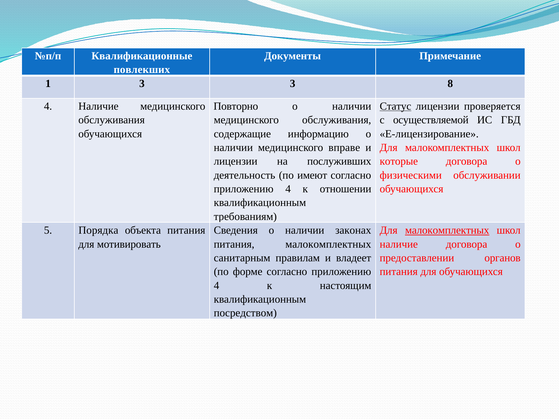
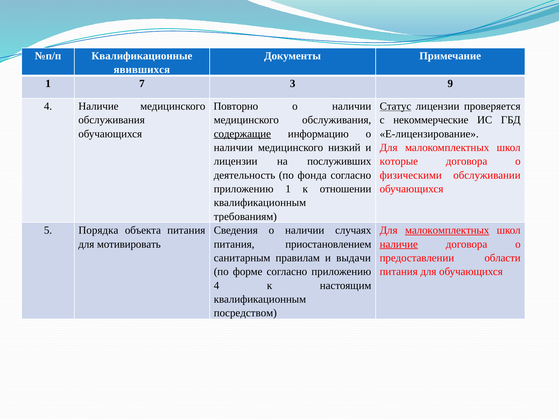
повлекших: повлекших -> явившихся (142, 70)
1 3: 3 -> 7 (142, 84)
8: 8 -> 9 (450, 84)
осуществляемой: осуществляемой -> некоммерческие (431, 120)
содержащие underline: none -> present (242, 134)
вправе: вправе -> низкий (344, 148)
имеют: имеют -> фонда (312, 175)
4: 4 -> 1 (288, 189)
законах: законах -> случаях (353, 230)
питания малокомплектных: малокомплектных -> приостановлением (328, 244)
наличие underline: none -> present (399, 244)
владеет: владеет -> выдачи (354, 258)
органов: органов -> области (503, 258)
